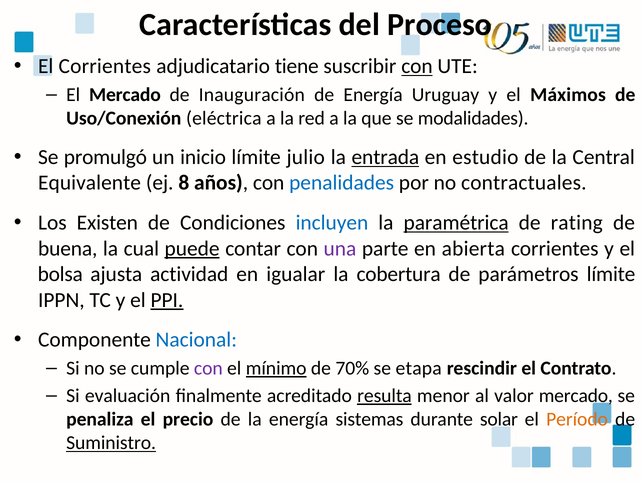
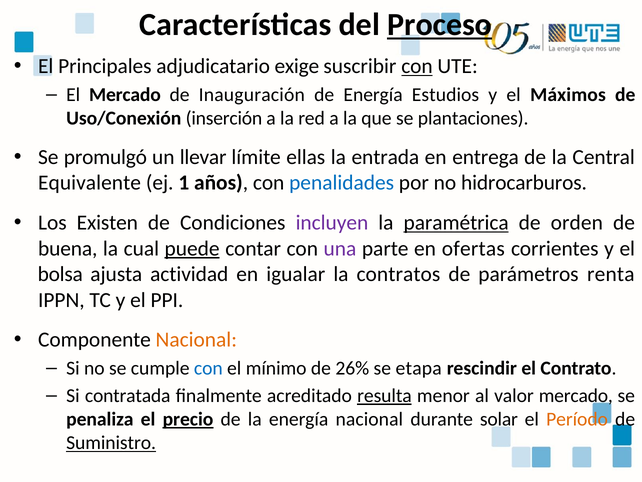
Proceso underline: none -> present (440, 25)
El Corrientes: Corrientes -> Principales (105, 66)
tiene: tiene -> exige (297, 66)
Uruguay: Uruguay -> Estudios (446, 95)
eléctrica: eléctrica -> inserción (224, 118)
modalidades: modalidades -> plantaciones (473, 118)
inicio: inicio -> llevar (203, 157)
julio: julio -> ellas (306, 157)
entrada underline: present -> none (385, 157)
estudio: estudio -> entrega (486, 157)
8: 8 -> 1 (184, 183)
contractuales: contractuales -> hidrocarburos (524, 183)
incluyen colour: blue -> purple (332, 223)
rating: rating -> orden (577, 223)
abierta: abierta -> ofertas (473, 248)
cobertura: cobertura -> contratos (398, 274)
parámetros límite: límite -> renta (611, 274)
PPI underline: present -> none (167, 300)
Nacional colour: blue -> orange (196, 340)
con colour: purple -> blue (208, 368)
mínimo underline: present -> none (276, 368)
70%: 70% -> 26% (352, 368)
evaluación: evaluación -> contratada (128, 395)
precio underline: none -> present (188, 419)
energía sistemas: sistemas -> nacional (369, 419)
